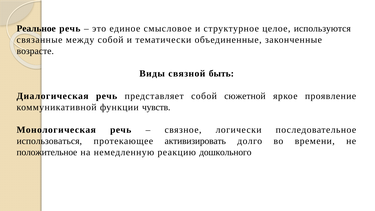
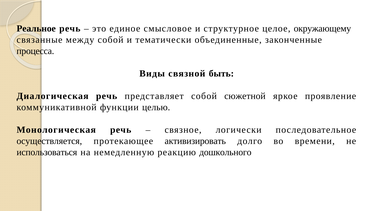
используются: используются -> окружающему (322, 28)
возрасте: возрасте -> процесса (35, 51)
чувств: чувств -> целью (156, 107)
использоваться: использоваться -> осуществляется (49, 141)
положительное: положительное -> использоваться (47, 152)
